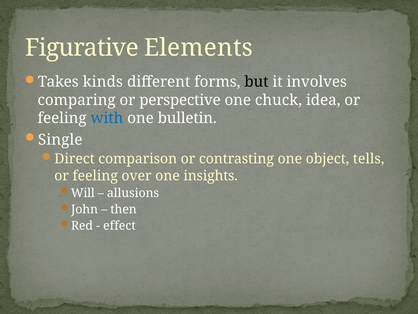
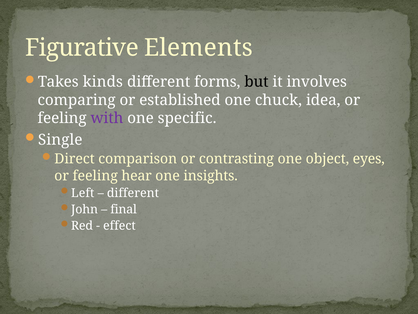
perspective: perspective -> established (180, 100)
with colour: blue -> purple (107, 118)
bulletin: bulletin -> specific (187, 118)
tells: tells -> eyes (369, 159)
over: over -> hear (137, 175)
Will: Will -> Left (83, 193)
allusions: allusions -> different (133, 193)
then: then -> final (124, 209)
